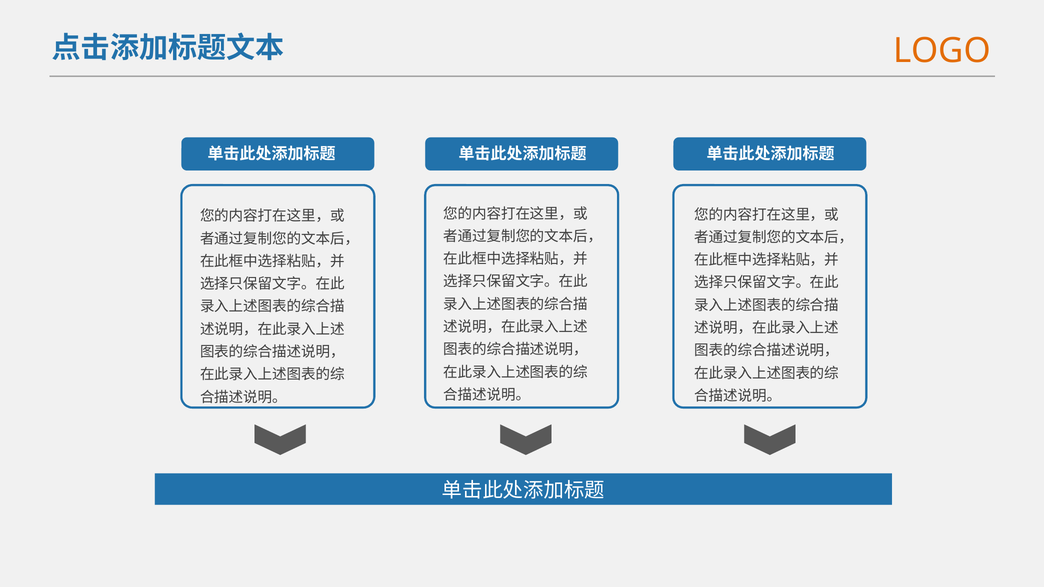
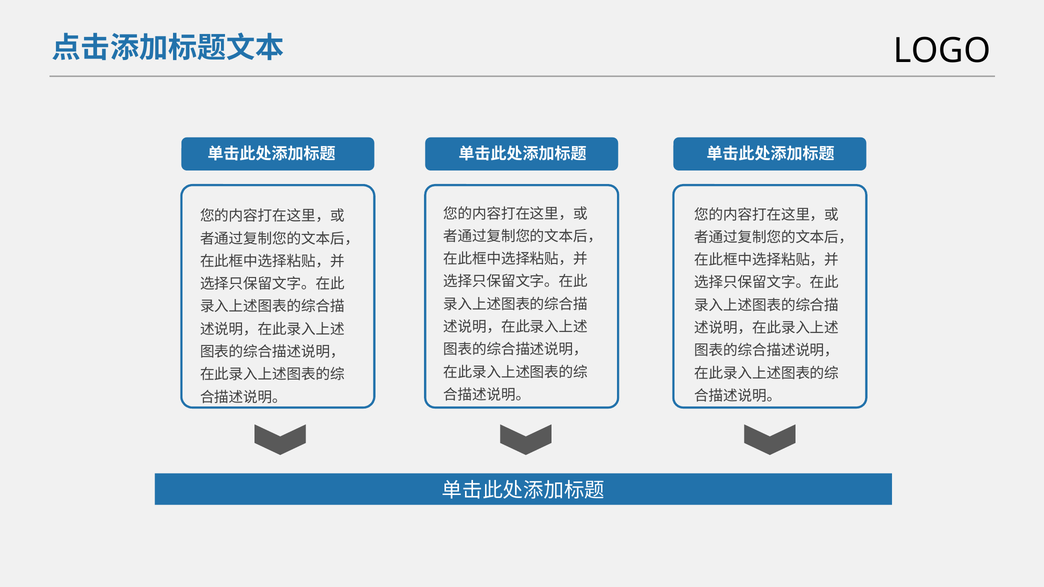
LOGO colour: orange -> black (942, 51)
